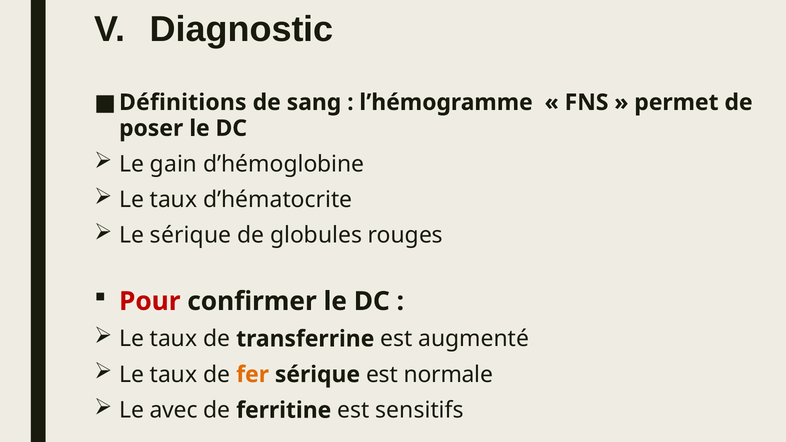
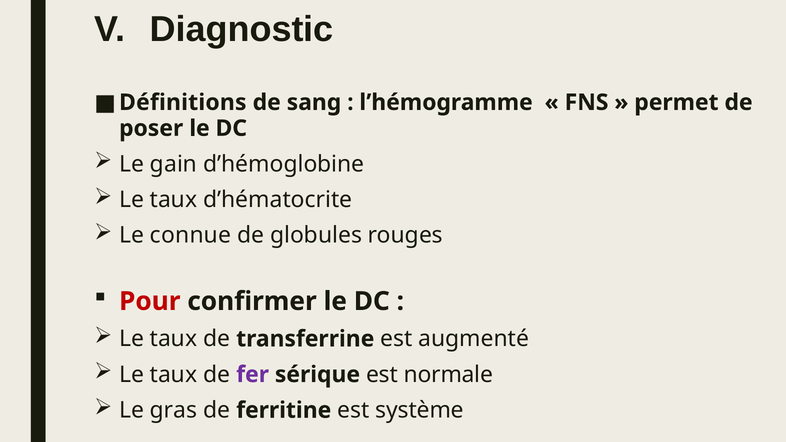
Le sérique: sérique -> connue (191, 235)
fer colour: orange -> purple (253, 375)
avec: avec -> gras (174, 410)
sensitifs: sensitifs -> système (420, 410)
